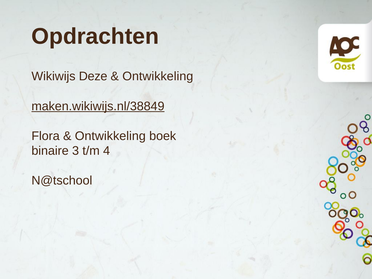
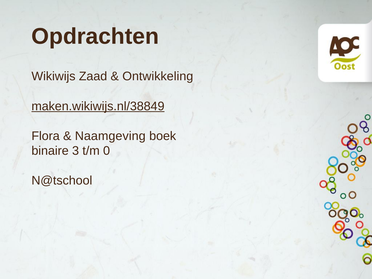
Deze: Deze -> Zaad (93, 76)
Ontwikkeling: Ontwikkeling -> Naamgeving (110, 136)
4: 4 -> 0 (107, 151)
